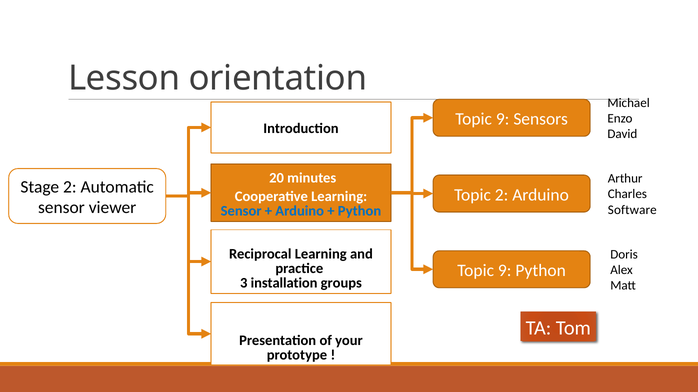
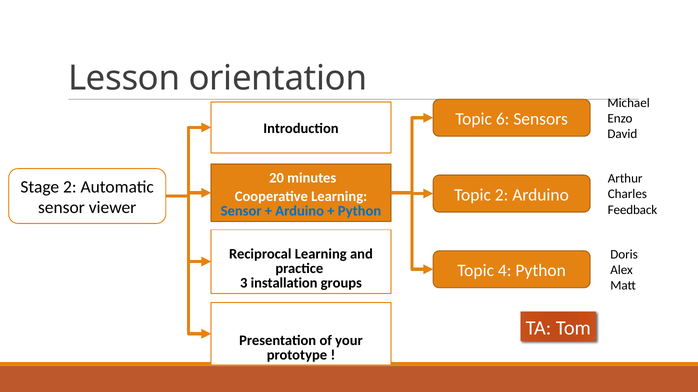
minutes Topic 9: 9 -> 6 (503, 119)
Software: Software -> Feedback (632, 210)
9: 9 -> 4 (505, 271)
